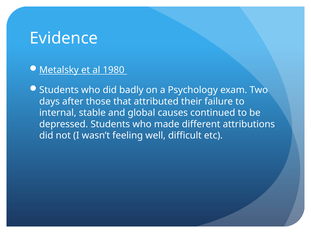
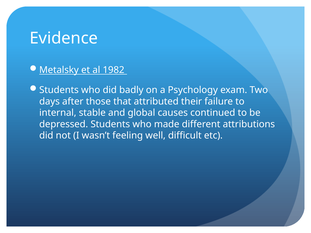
1980: 1980 -> 1982 (114, 70)
